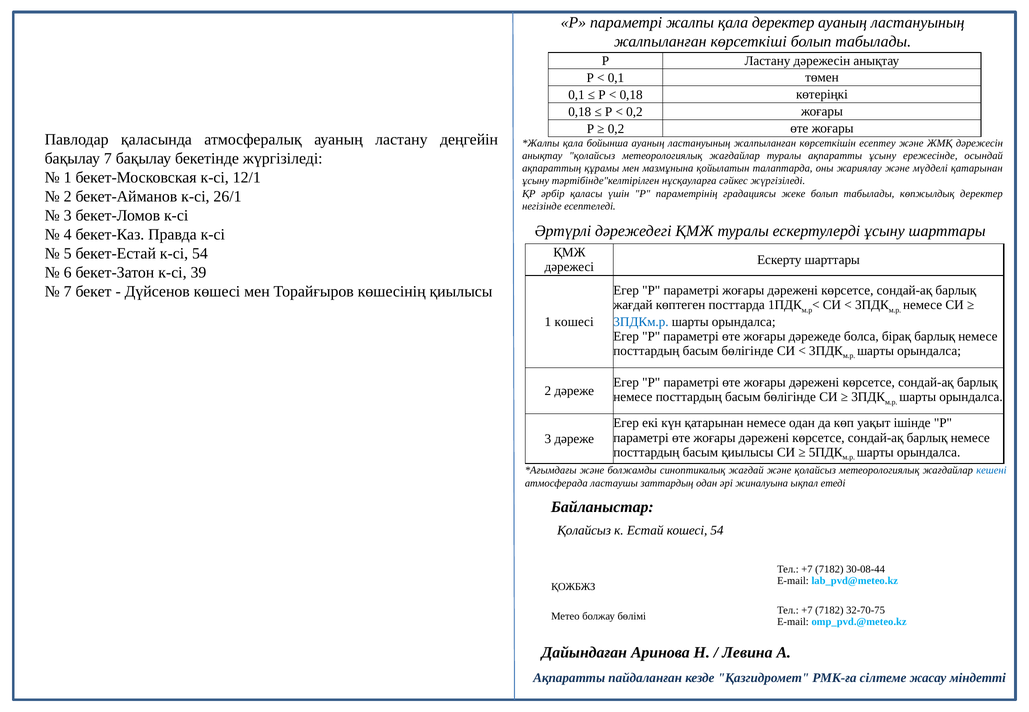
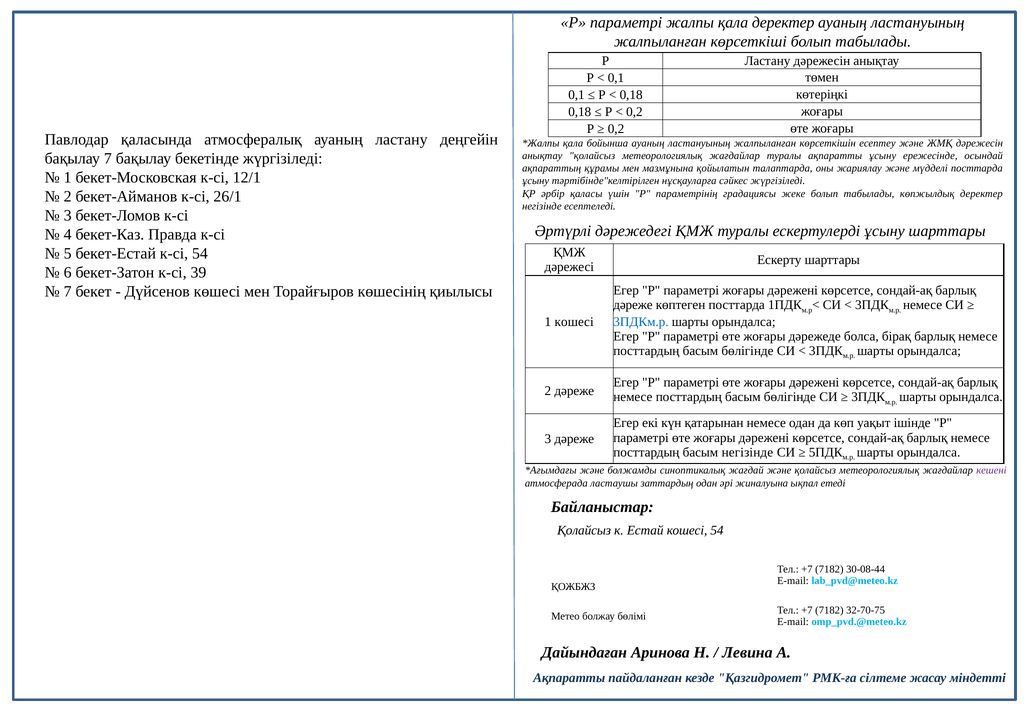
мүдделі қатарынан: қатарынан -> посттарда (977, 168)
жағдай: жағдай -> дәреже (633, 305)
басым қиылысы: қиылысы -> негізінде (747, 452)
кешені colour: blue -> purple (991, 471)
